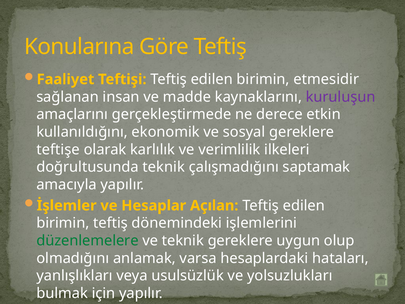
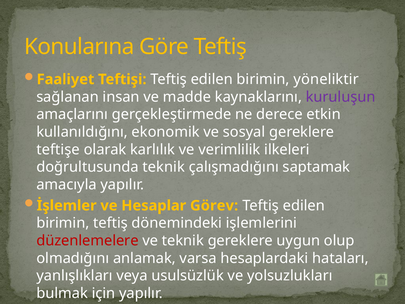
etmesidir: etmesidir -> yöneliktir (326, 79)
Açılan: Açılan -> Görev (214, 205)
düzenlemelere colour: green -> red (87, 241)
